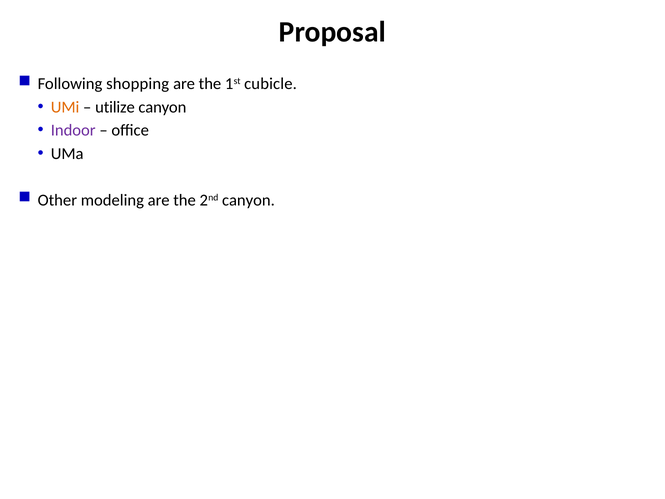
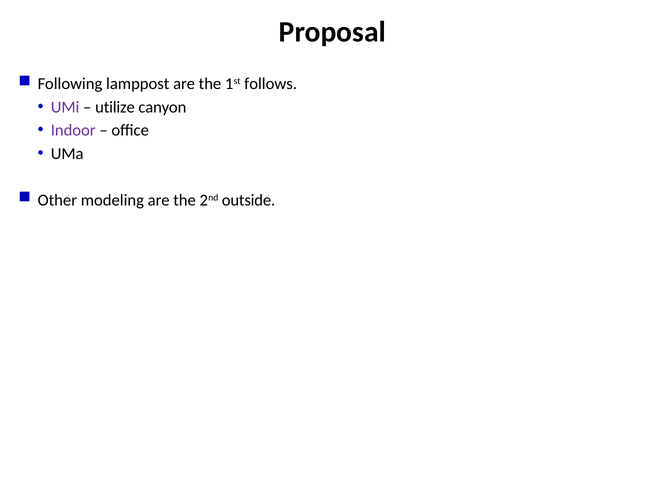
shopping: shopping -> lamppost (138, 84)
cubicle: cubicle -> follows (271, 84)
UMi colour: orange -> purple (65, 107)
2nd canyon: canyon -> outside (249, 200)
